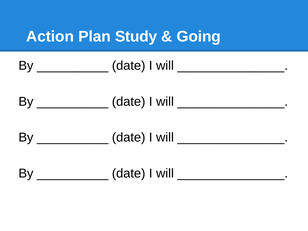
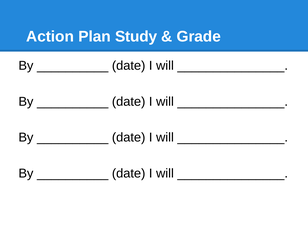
Going: Going -> Grade (199, 36)
